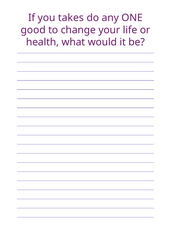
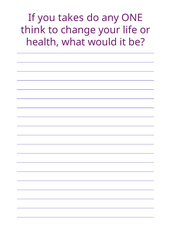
good: good -> think (33, 30)
